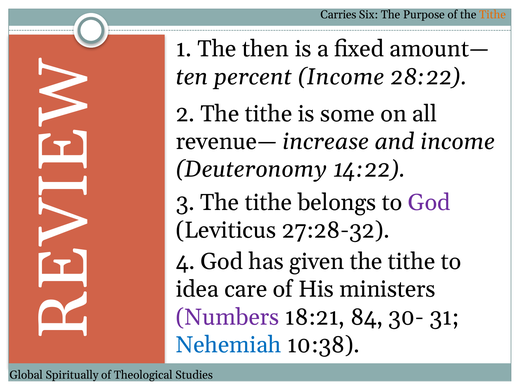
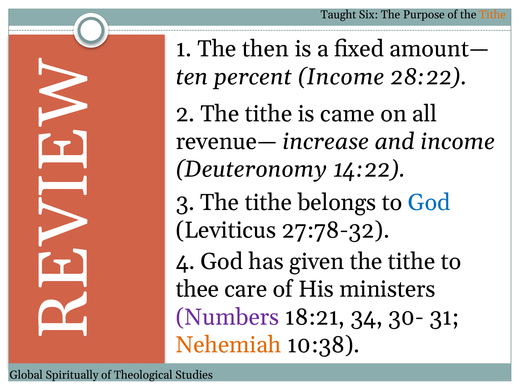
Carries: Carries -> Taught (338, 15)
some: some -> came (347, 114)
God colour: purple -> blue (429, 202)
27:28-32: 27:28-32 -> 27:78-32 (336, 230)
idea: idea -> thee (197, 289)
84: 84 -> 34 (367, 317)
Nehemiah colour: blue -> orange (229, 345)
